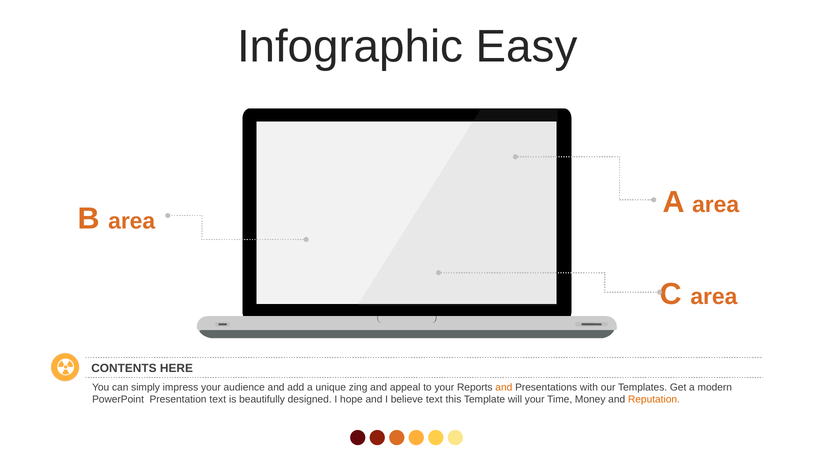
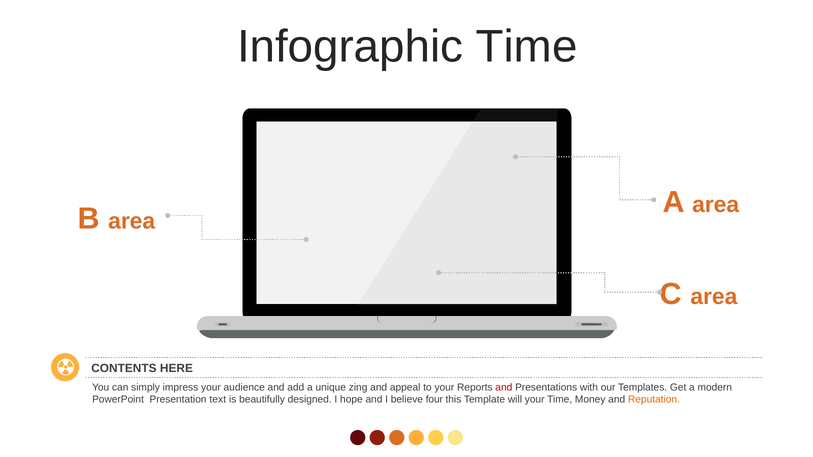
Infographic Easy: Easy -> Time (527, 47)
and colour: orange -> red (504, 387)
believe text: text -> four (434, 400)
